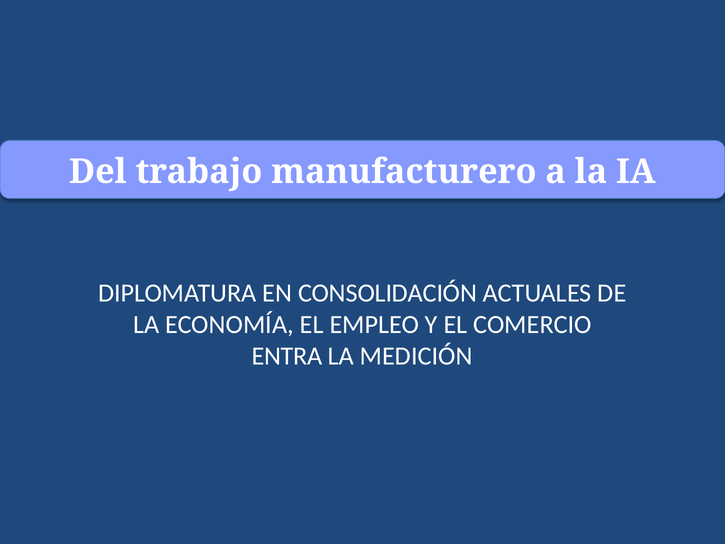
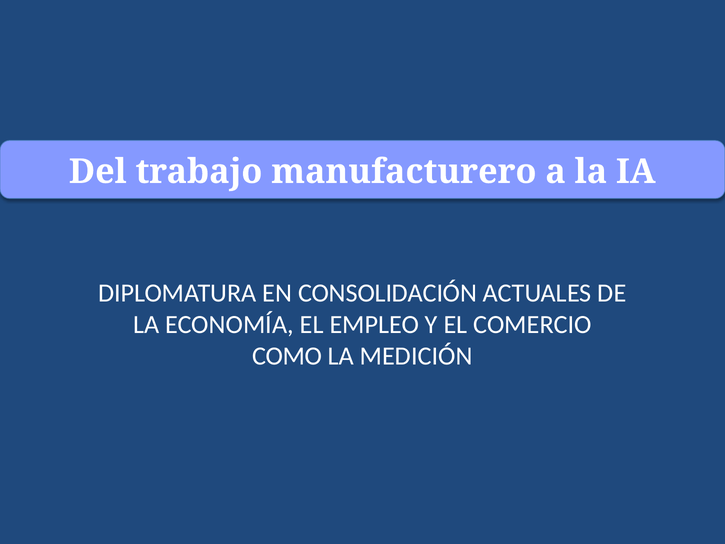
ENTRA: ENTRA -> COMO (287, 356)
